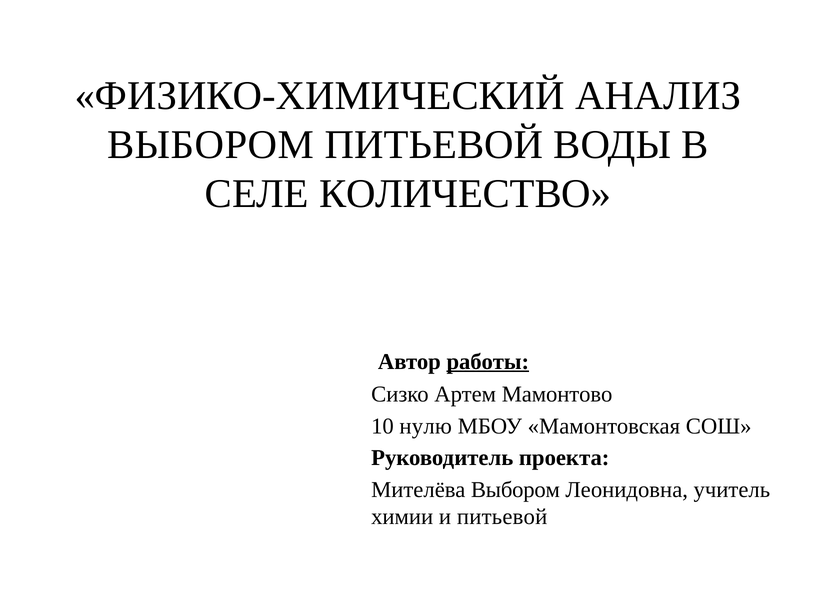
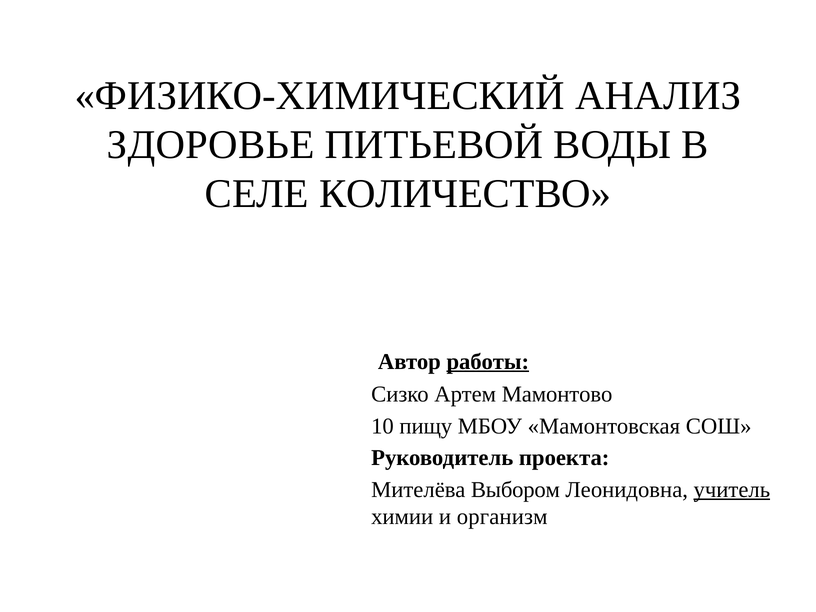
ВЫБОРОМ: ВЫБОРОМ -> ЗДОРОВЬЕ (211, 145)
нулю: нулю -> пищу (426, 426)
учитель underline: none -> present (732, 490)
и питьевой: питьевой -> организм (502, 517)
